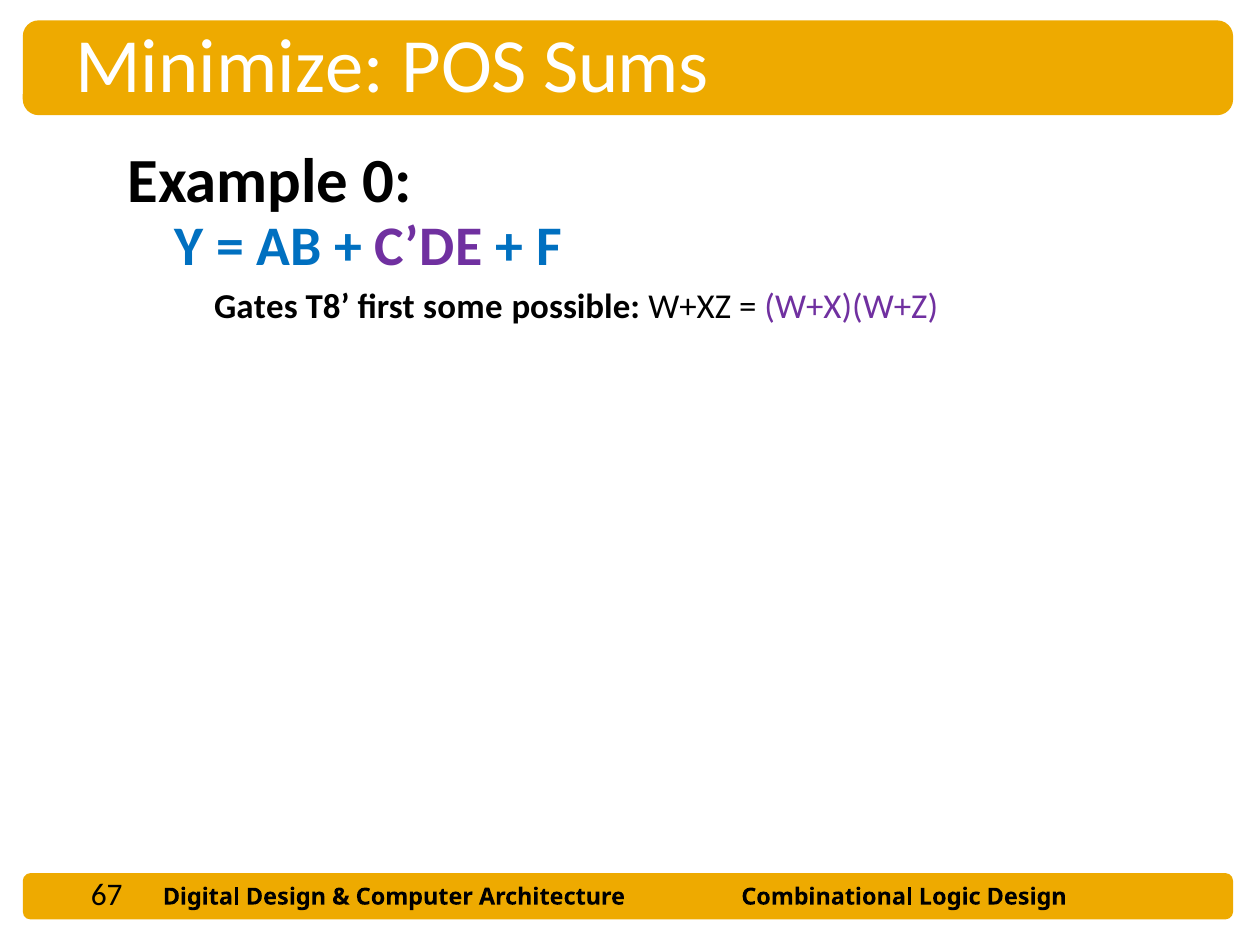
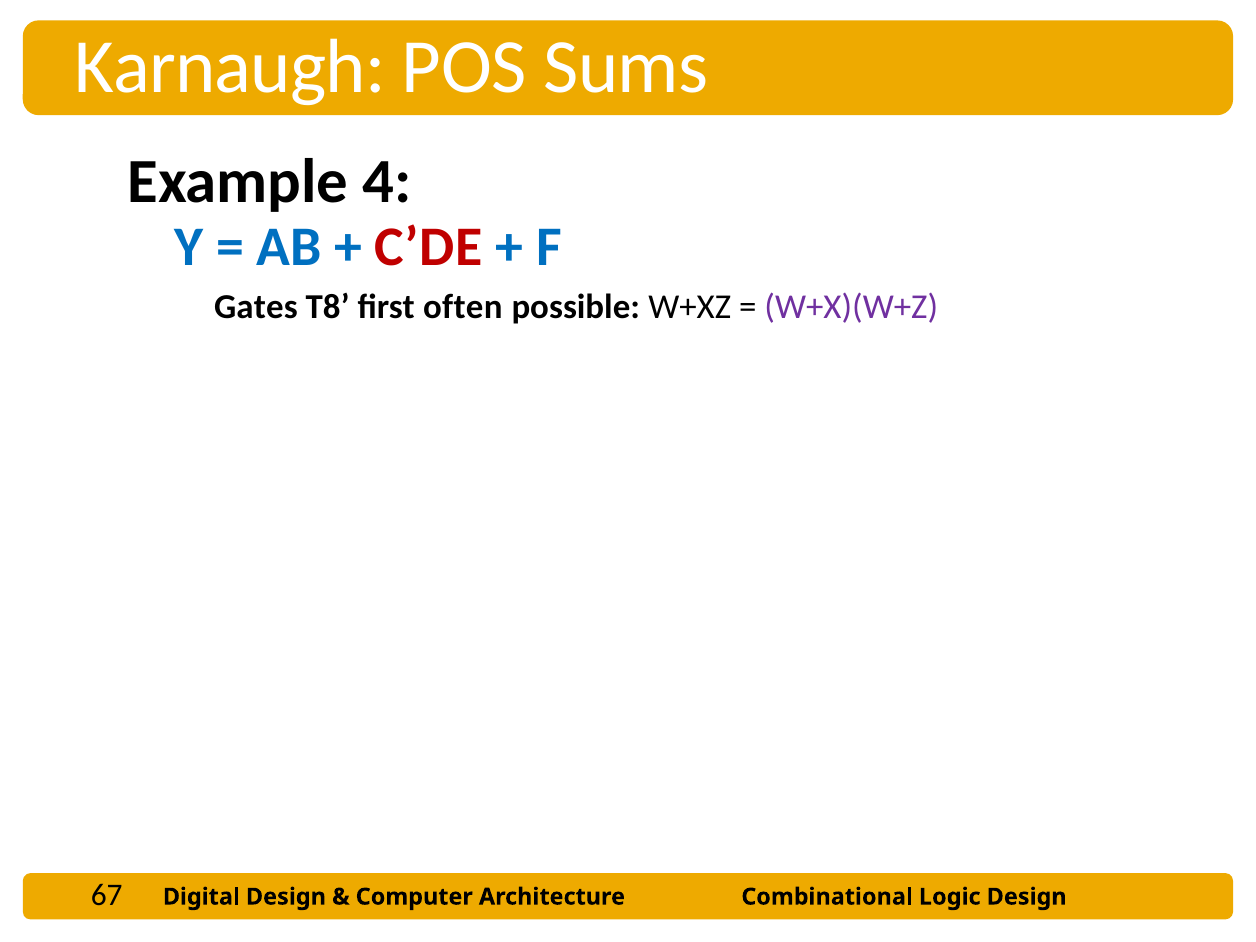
Minimize: Minimize -> Karnaugh (230, 67)
0: 0 -> 4 (387, 182)
C’DE colour: purple -> red (429, 247)
some: some -> often (463, 307)
